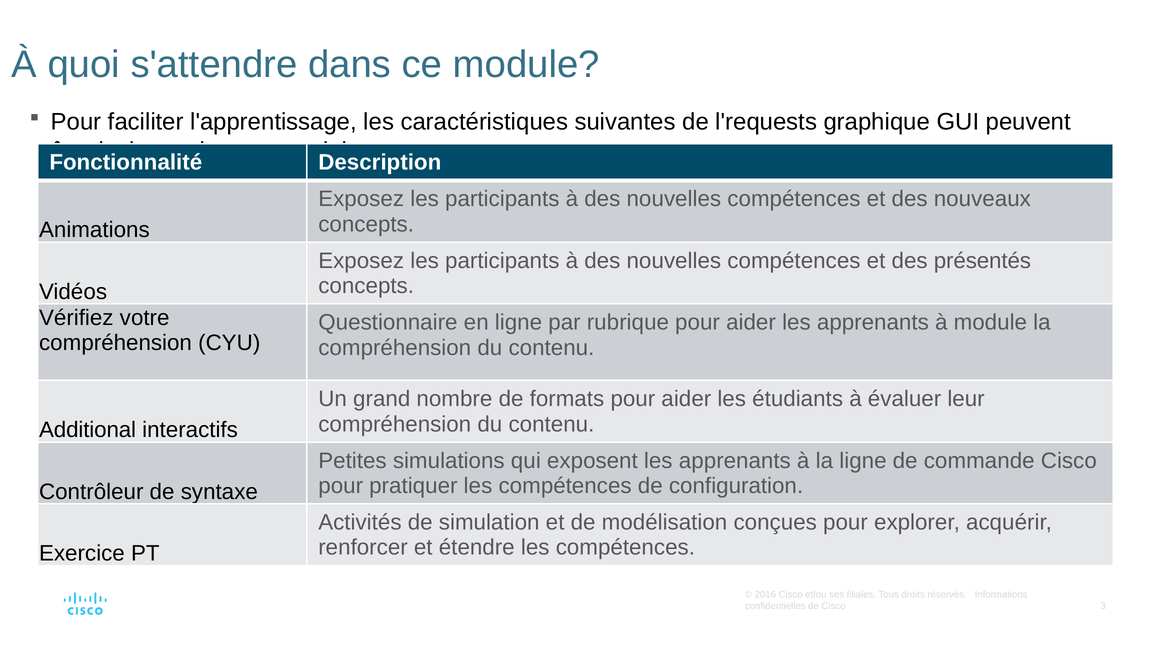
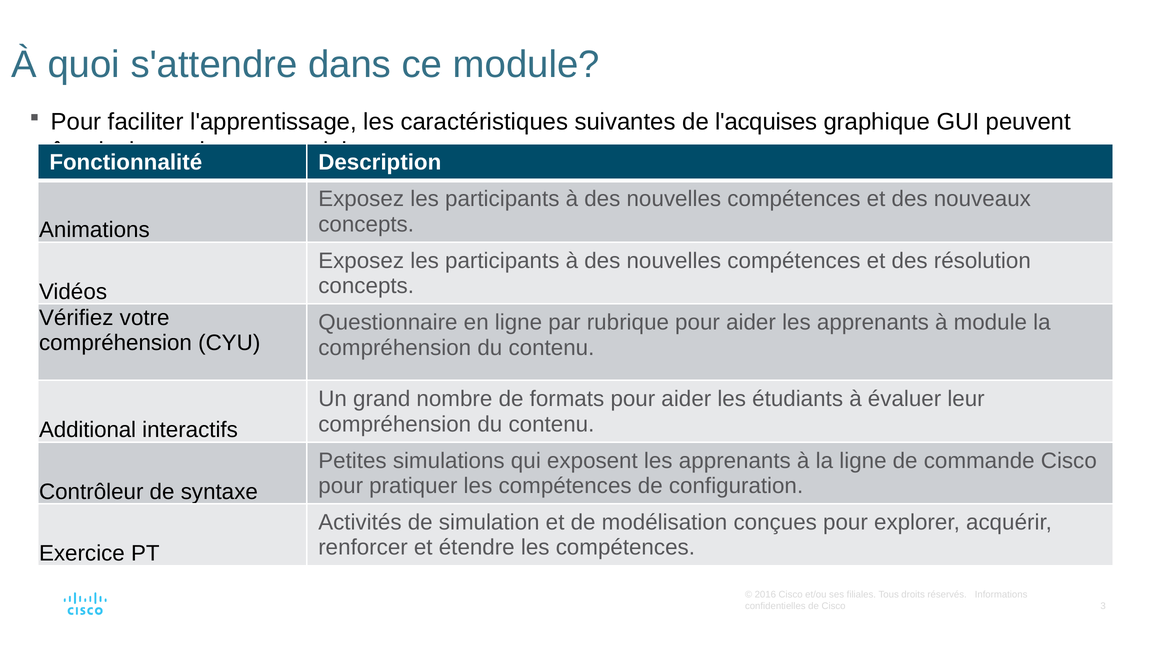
l'requests: l'requests -> l'acquises (766, 122)
présentés: présentés -> résolution (982, 261)
